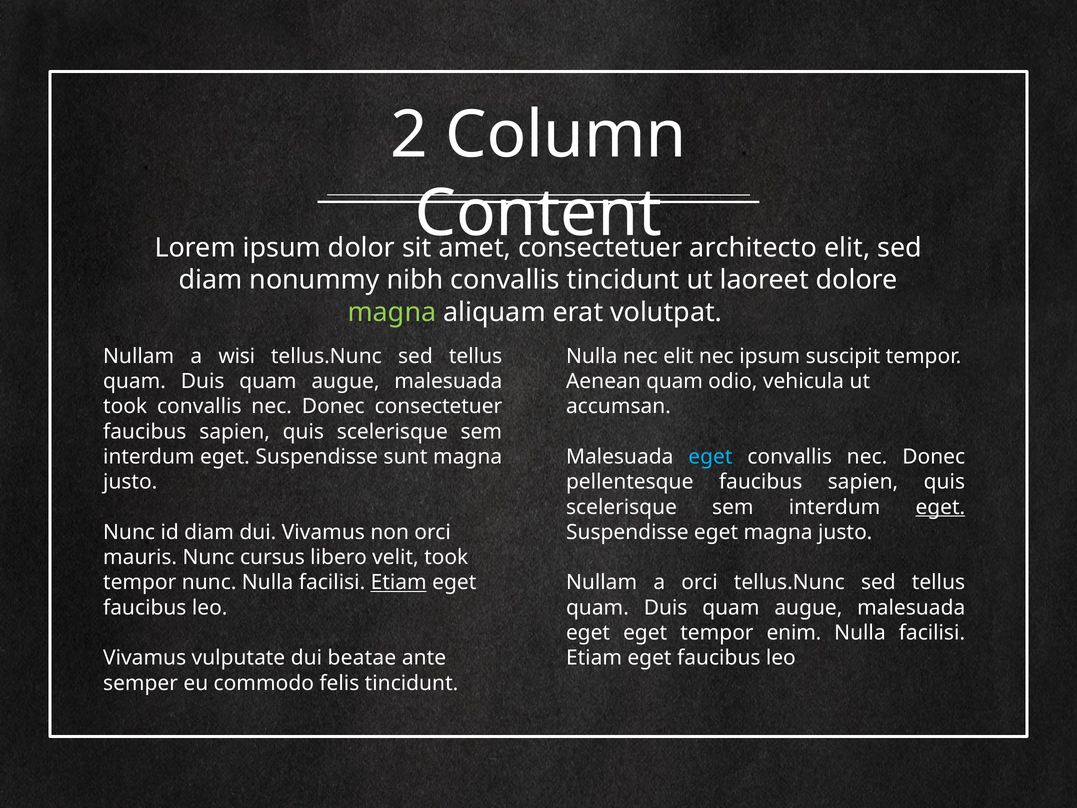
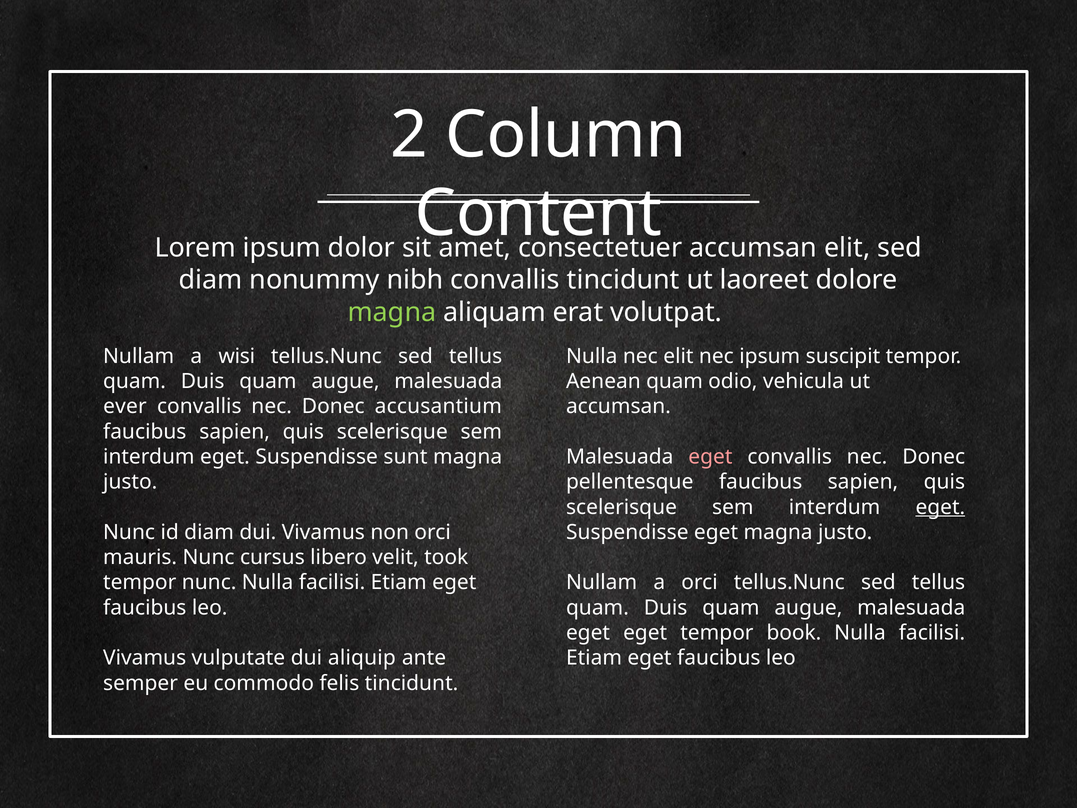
architecto: architecto -> accumsan (753, 248)
took: took -> ever (125, 406)
Donec consectetuer: consectetuer -> accusantium (438, 406)
eget colour: light blue -> pink (710, 457)
Etiam underline: present -> none (399, 582)
enim: enim -> book (794, 633)
beatae: beatae -> aliquip (362, 658)
